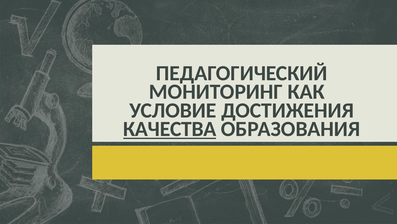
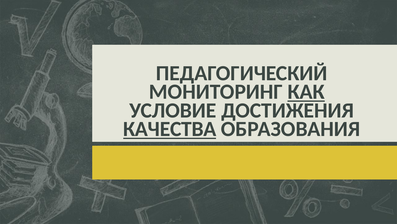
КАК underline: none -> present (306, 92)
